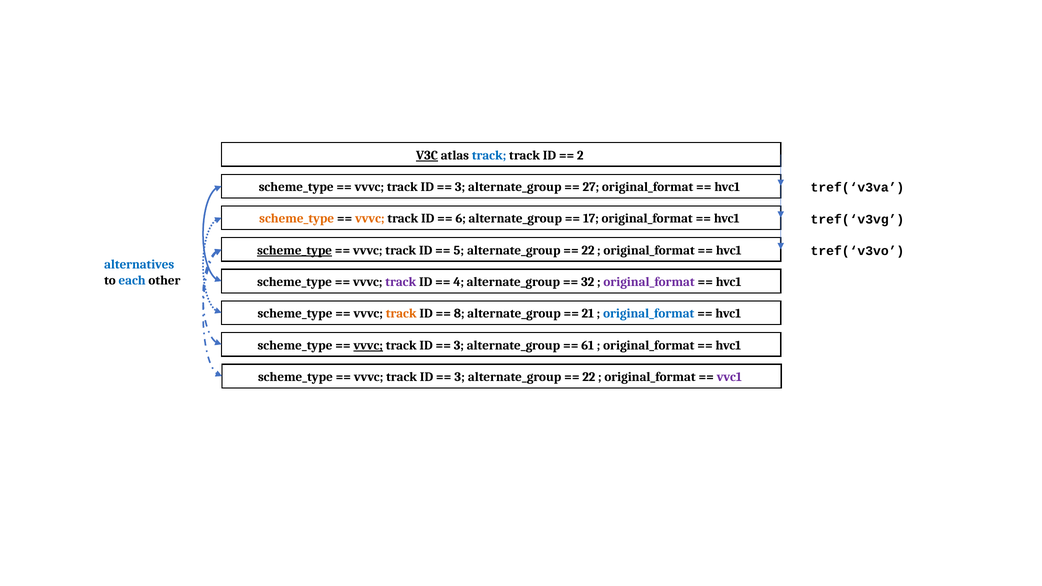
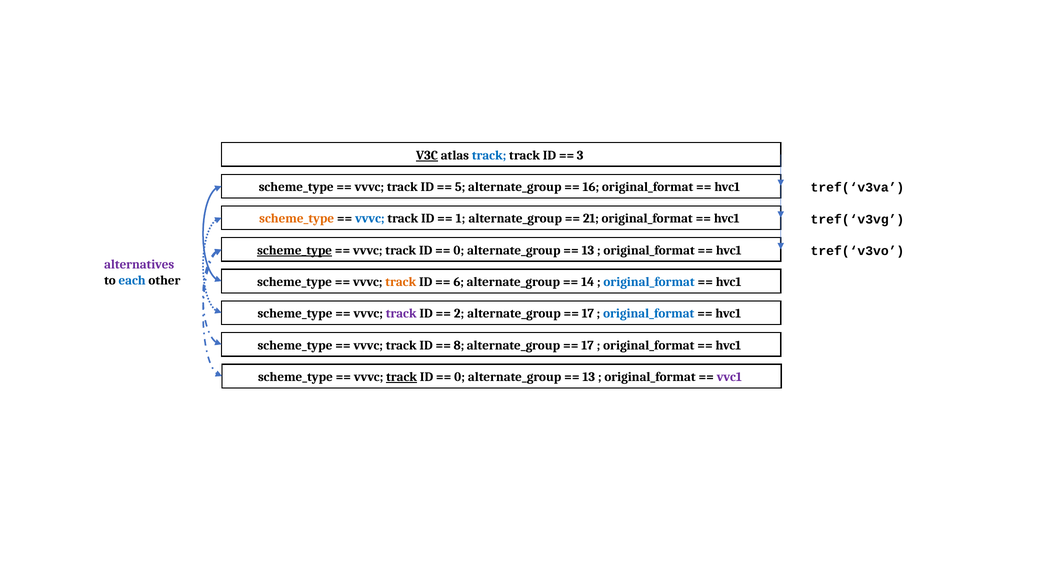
2: 2 -> 3 (580, 155)
3: 3 -> 5 (460, 187)
27: 27 -> 16 (591, 187)
vvvc colour: orange -> blue (370, 219)
6: 6 -> 1 (461, 219)
17: 17 -> 21 (591, 219)
5: 5 -> 0 (459, 250)
22: 22 -> 13 (588, 250)
alternatives colour: blue -> purple (139, 265)
track colour: purple -> orange (401, 282)
4: 4 -> 6 (459, 282)
32: 32 -> 14 (588, 282)
original_format colour: purple -> blue (649, 282)
track colour: orange -> purple (401, 314)
8: 8 -> 2 (459, 314)
21: 21 -> 17 (588, 314)
vvvc underline: present -> none (368, 345)
3: 3 -> 8 (459, 345)
61: 61 -> 17 (588, 345)
track underline: none -> present (402, 377)
3: 3 -> 0 (460, 377)
22: 22 -> 13 (589, 377)
